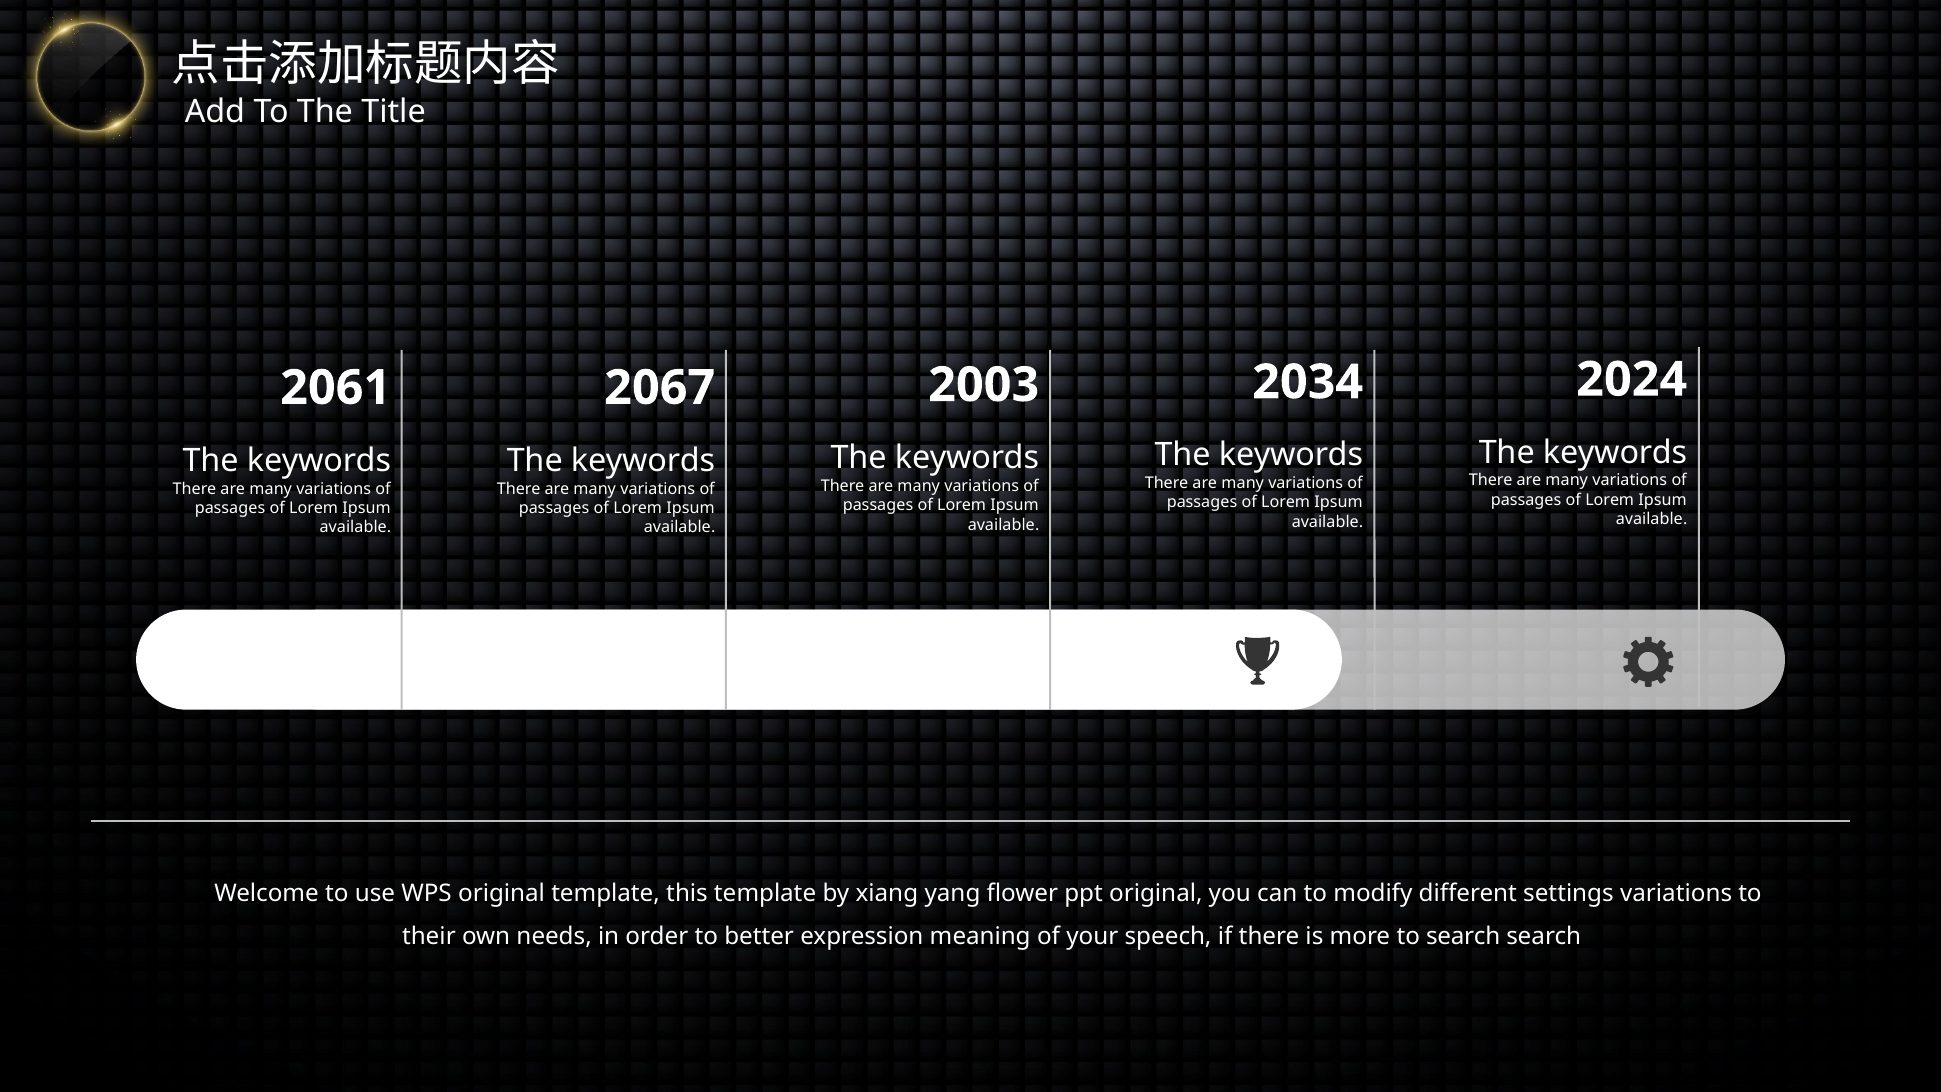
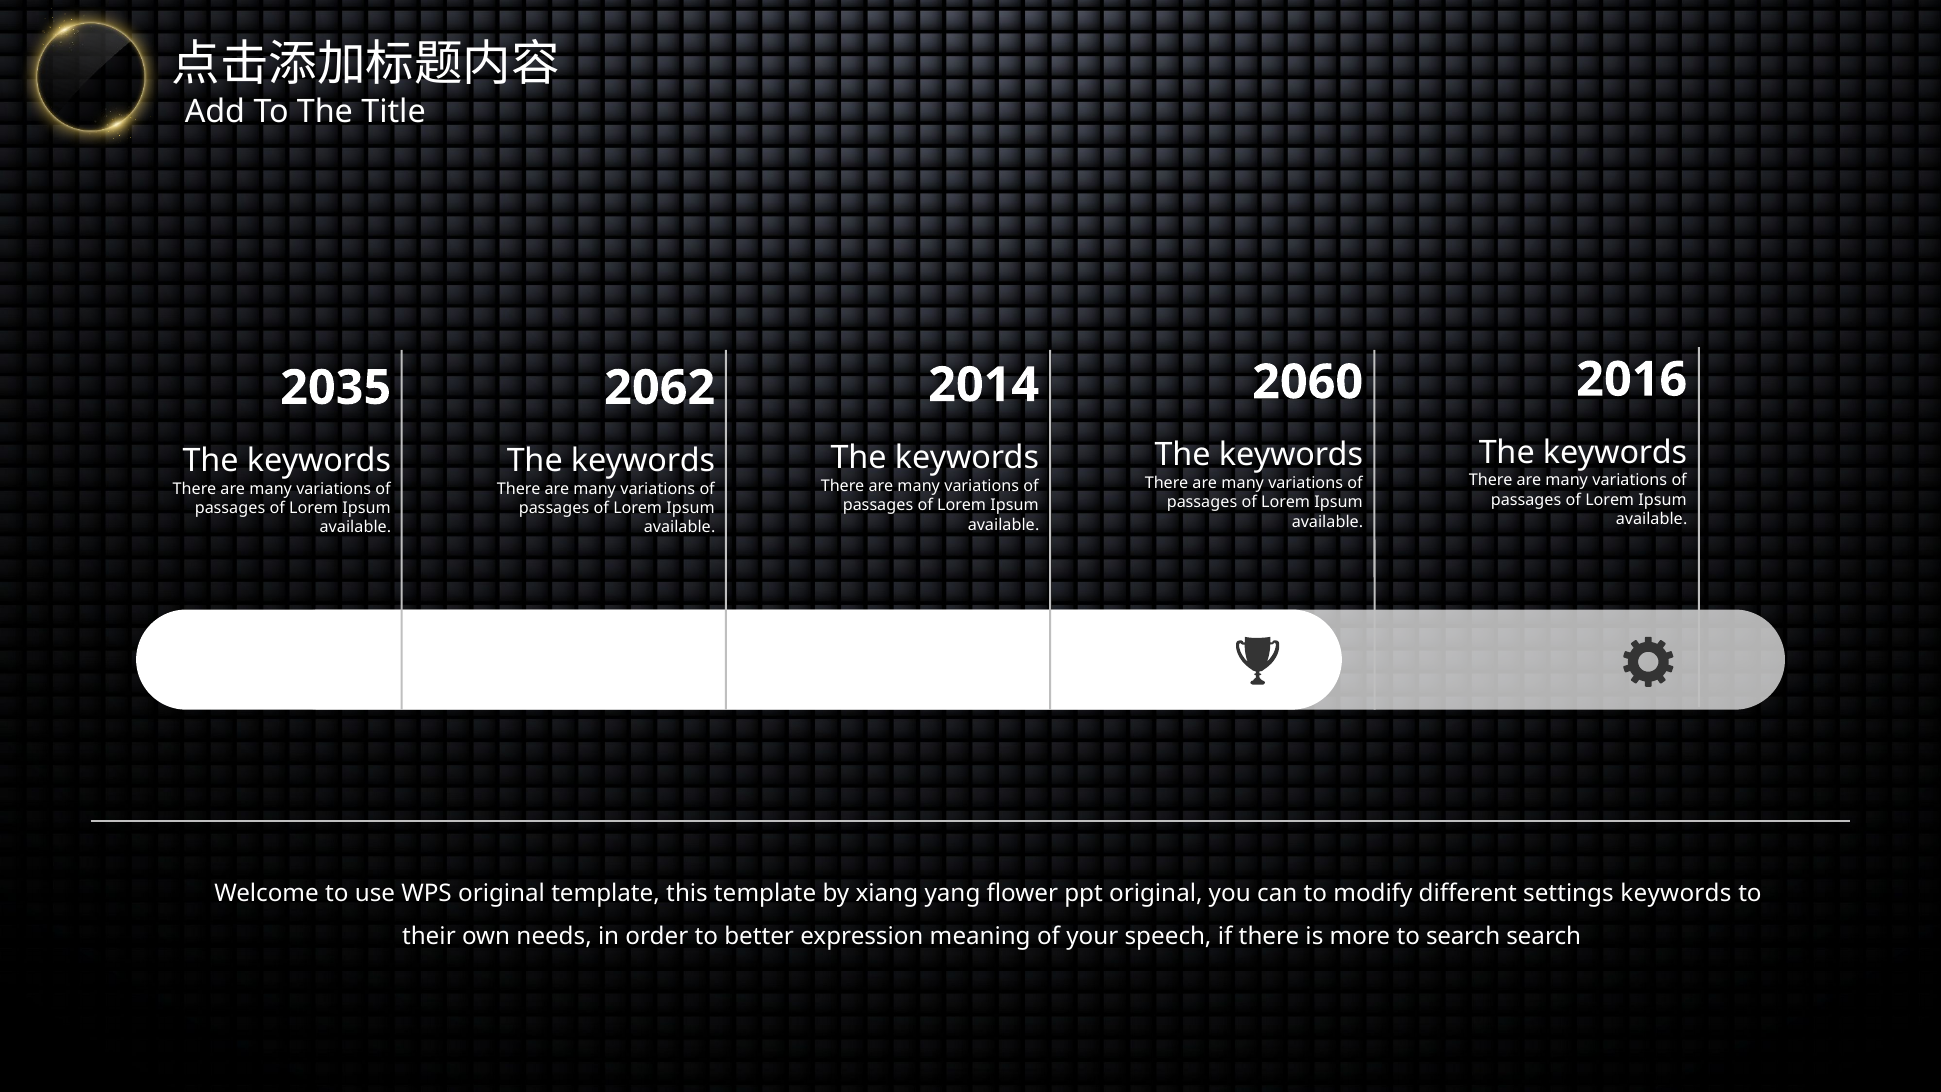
2024: 2024 -> 2016 (1632, 380)
2034: 2034 -> 2060 (1308, 382)
2003: 2003 -> 2014 (984, 385)
2061: 2061 -> 2035 (336, 388)
2067: 2067 -> 2062 (660, 388)
settings variations: variations -> keywords (1676, 893)
